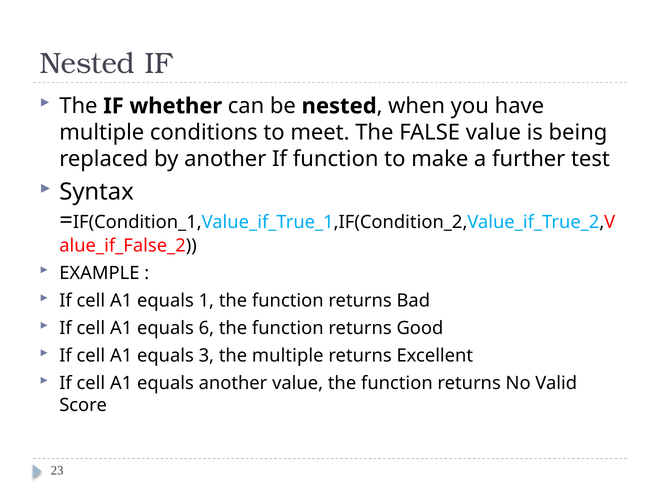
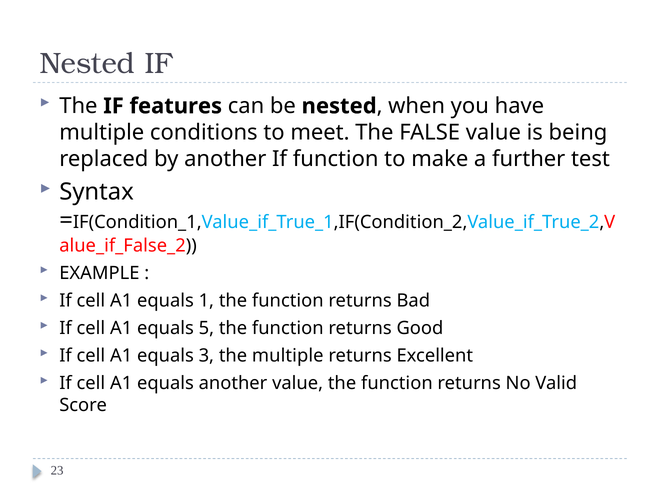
whether: whether -> features (176, 106)
6: 6 -> 5 (206, 328)
